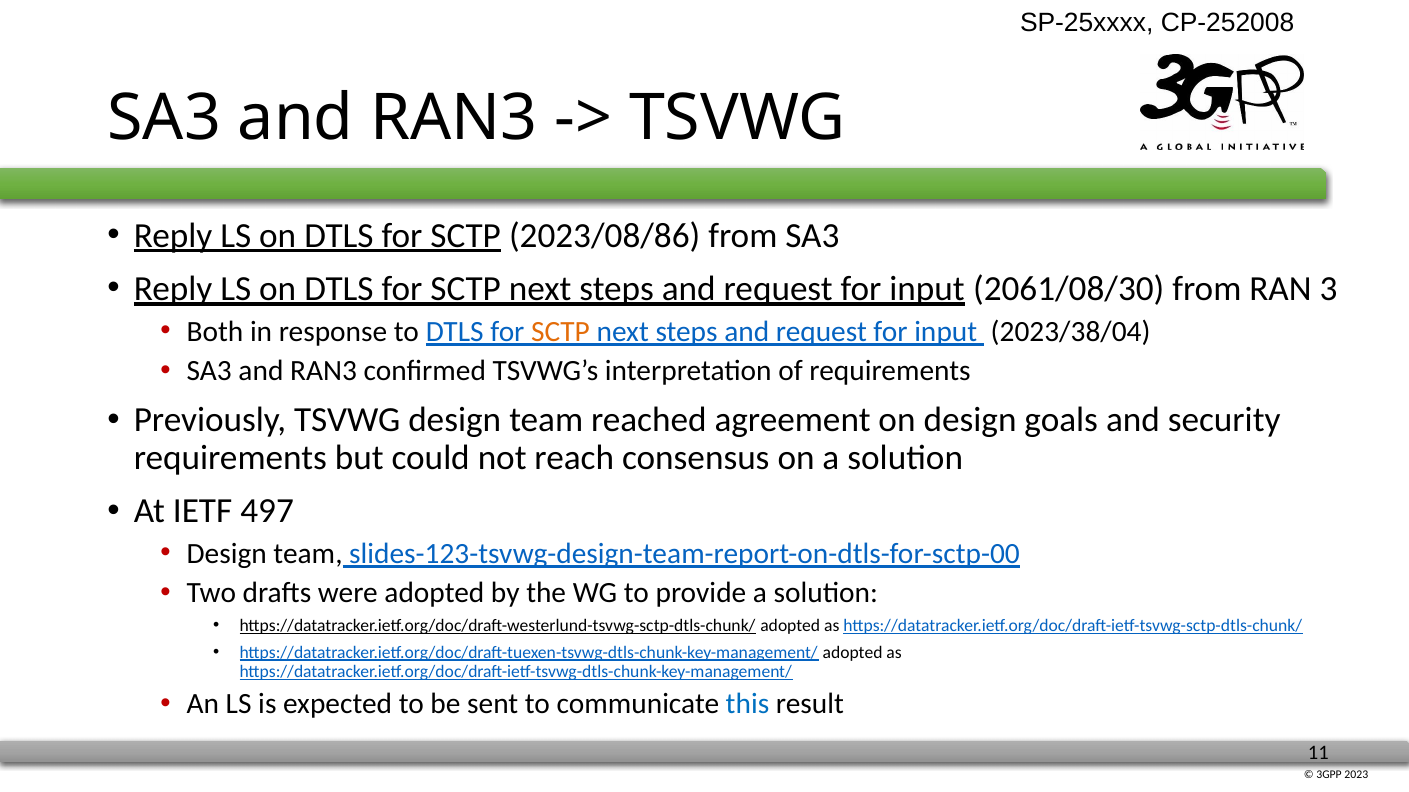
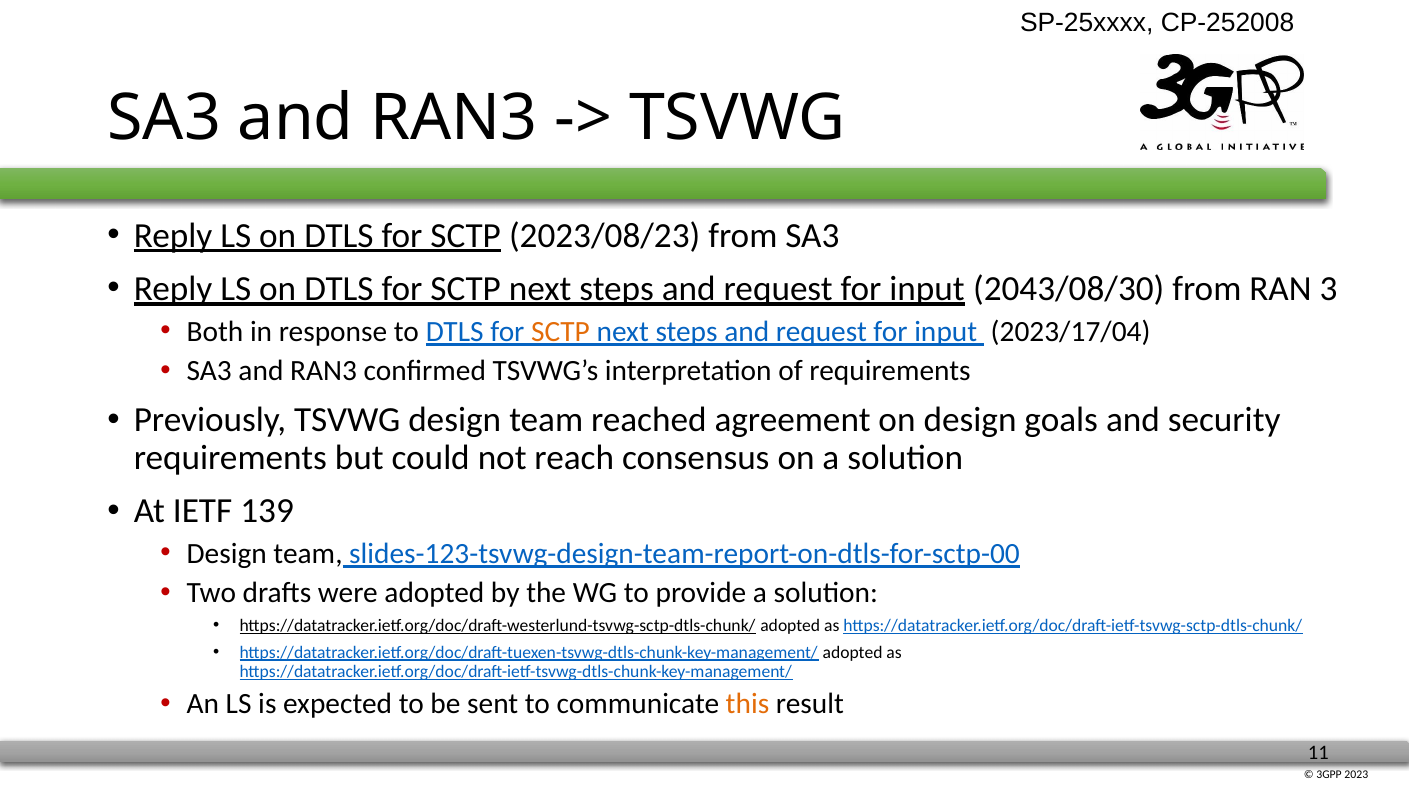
2023/08/86: 2023/08/86 -> 2023/08/23 (605, 236)
2061/08/30: 2061/08/30 -> 2043/08/30 (1069, 289)
2023/38/04: 2023/38/04 -> 2023/17/04 (1071, 332)
497: 497 -> 139 (267, 511)
this colour: blue -> orange (747, 705)
